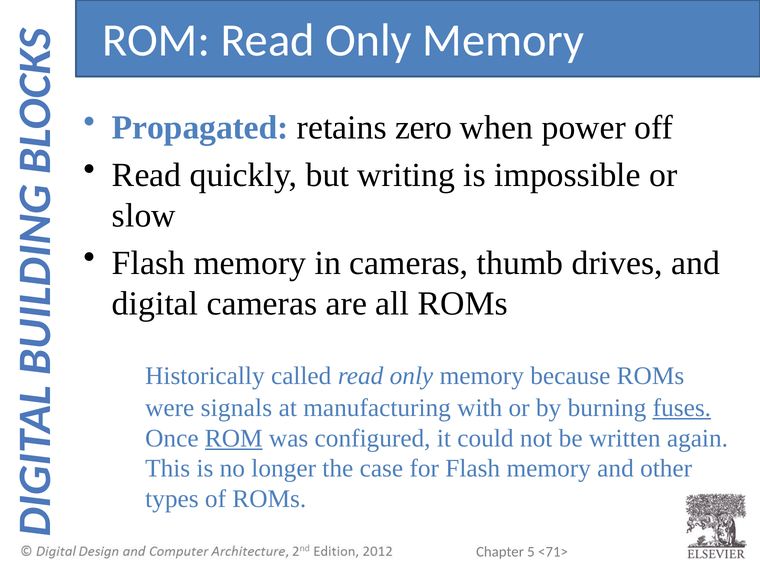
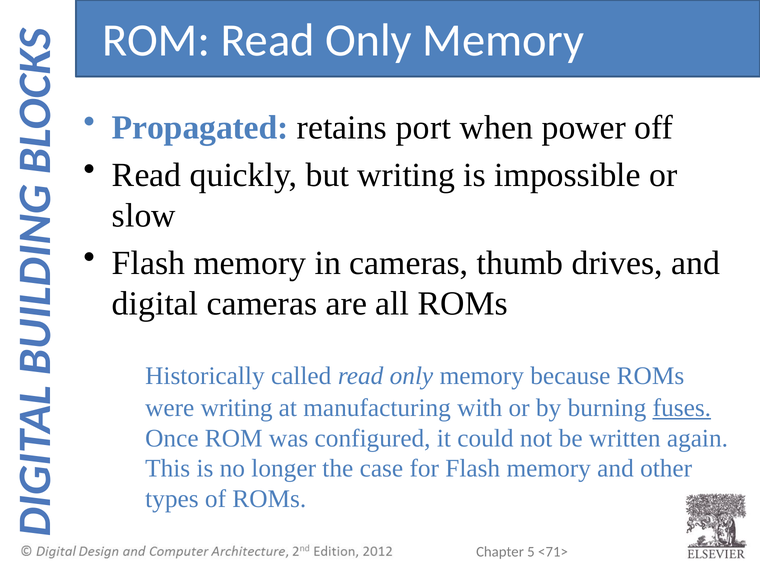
zero: zero -> port (423, 128)
were signals: signals -> writing (237, 408)
ROM underline: present -> none (234, 438)
